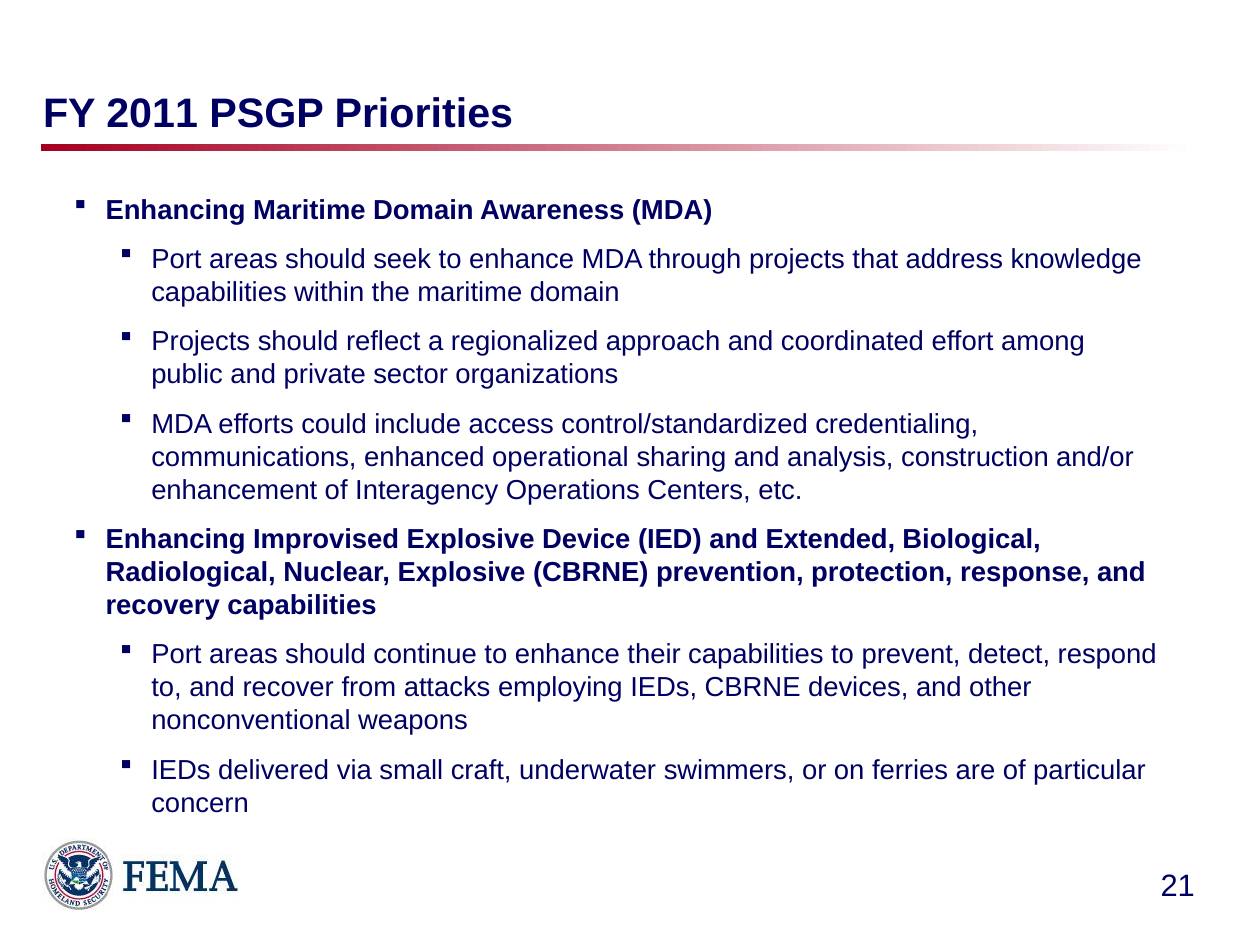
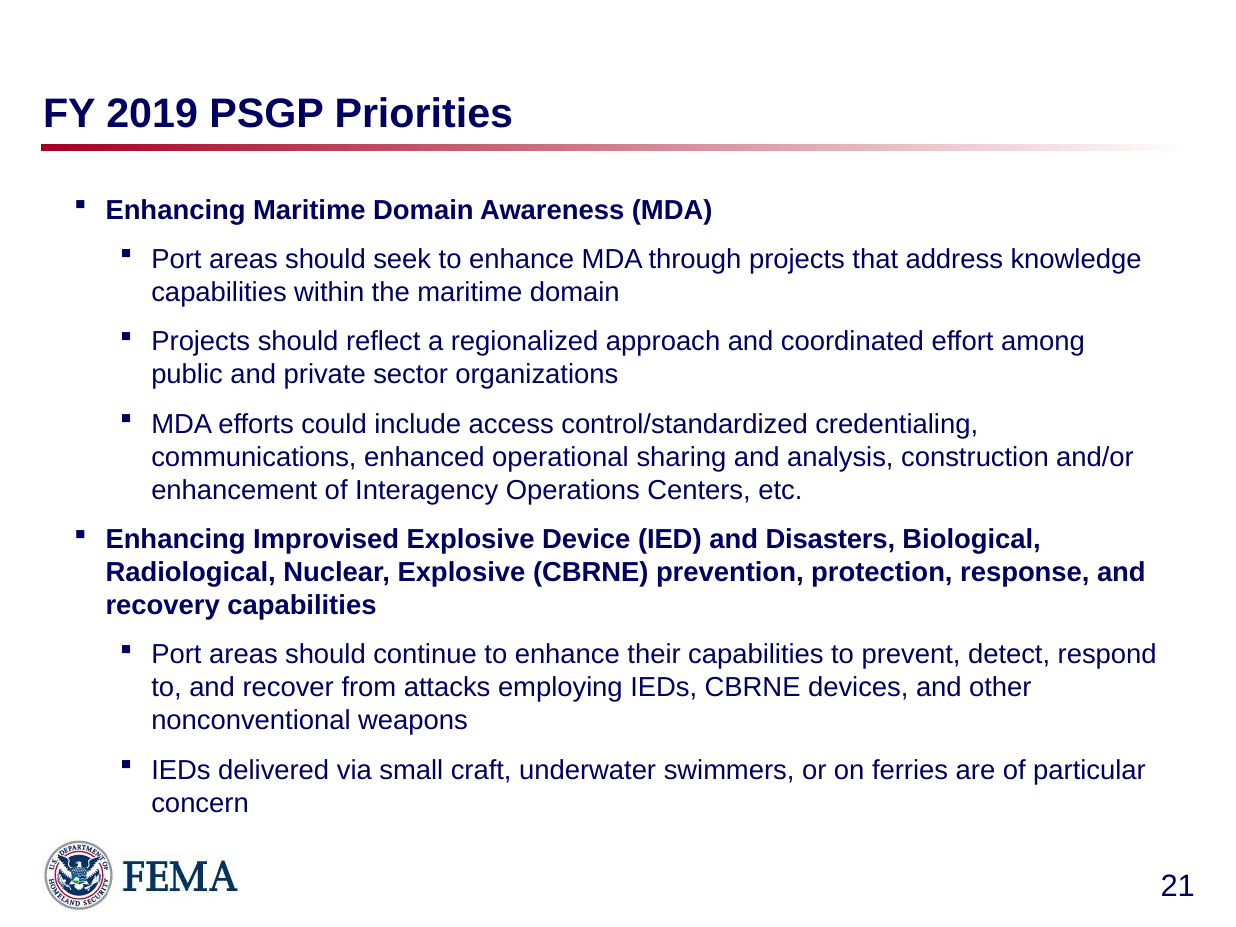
2011: 2011 -> 2019 (152, 114)
Extended: Extended -> Disasters (830, 540)
